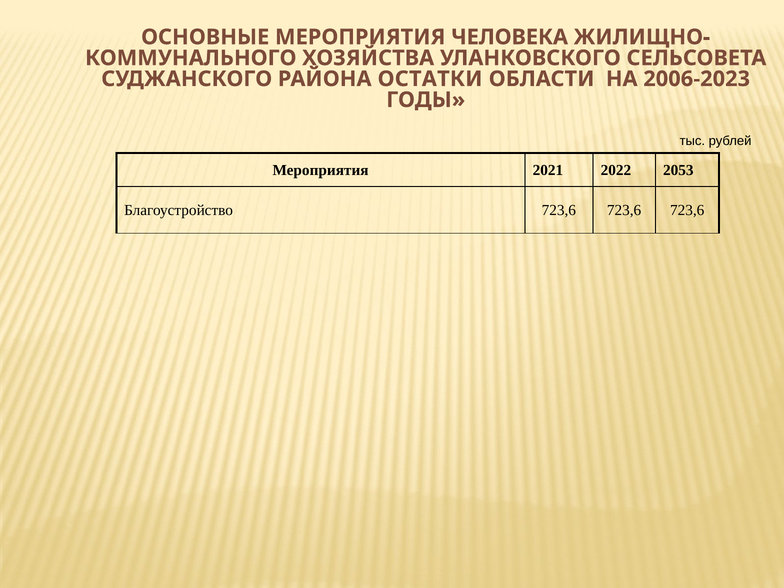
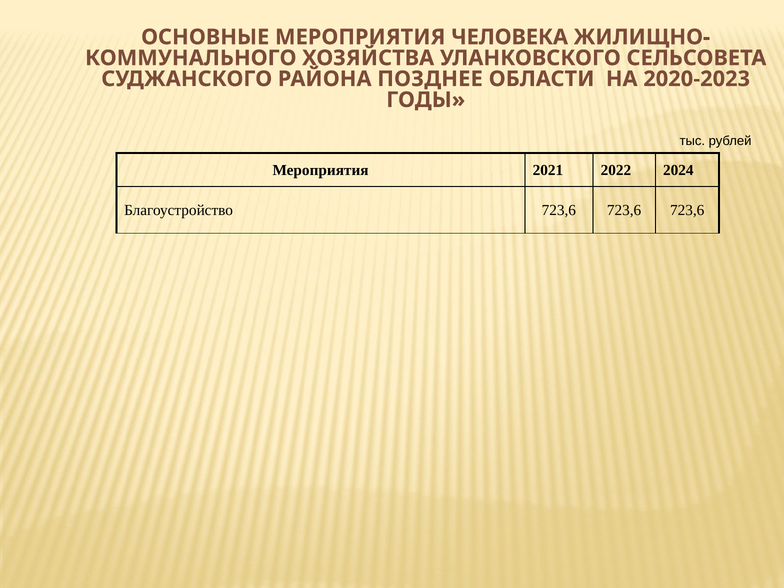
ОСТАТКИ: ОСТАТКИ -> ПОЗДНЕЕ (430, 79)
2006-2023: 2006-2023 -> 2020-2023 (697, 79)
2053: 2053 -> 2024 (678, 170)
